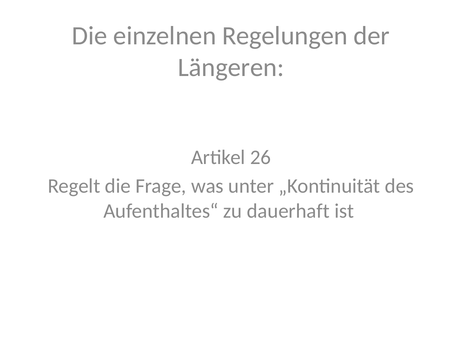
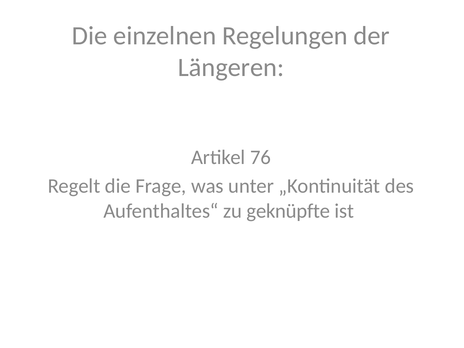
26: 26 -> 76 (260, 157)
dauerhaft: dauerhaft -> geknüpfte (288, 211)
